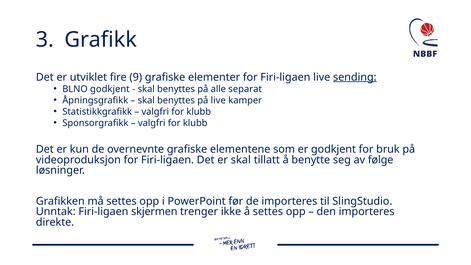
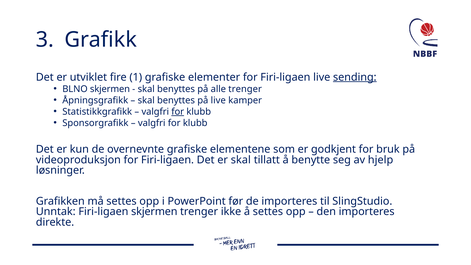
9: 9 -> 1 (136, 77)
BLNO godkjent: godkjent -> skjermen (110, 89)
alle separat: separat -> trenger (245, 89)
for underline: none -> present (178, 112)
følge: følge -> hjelp (381, 160)
